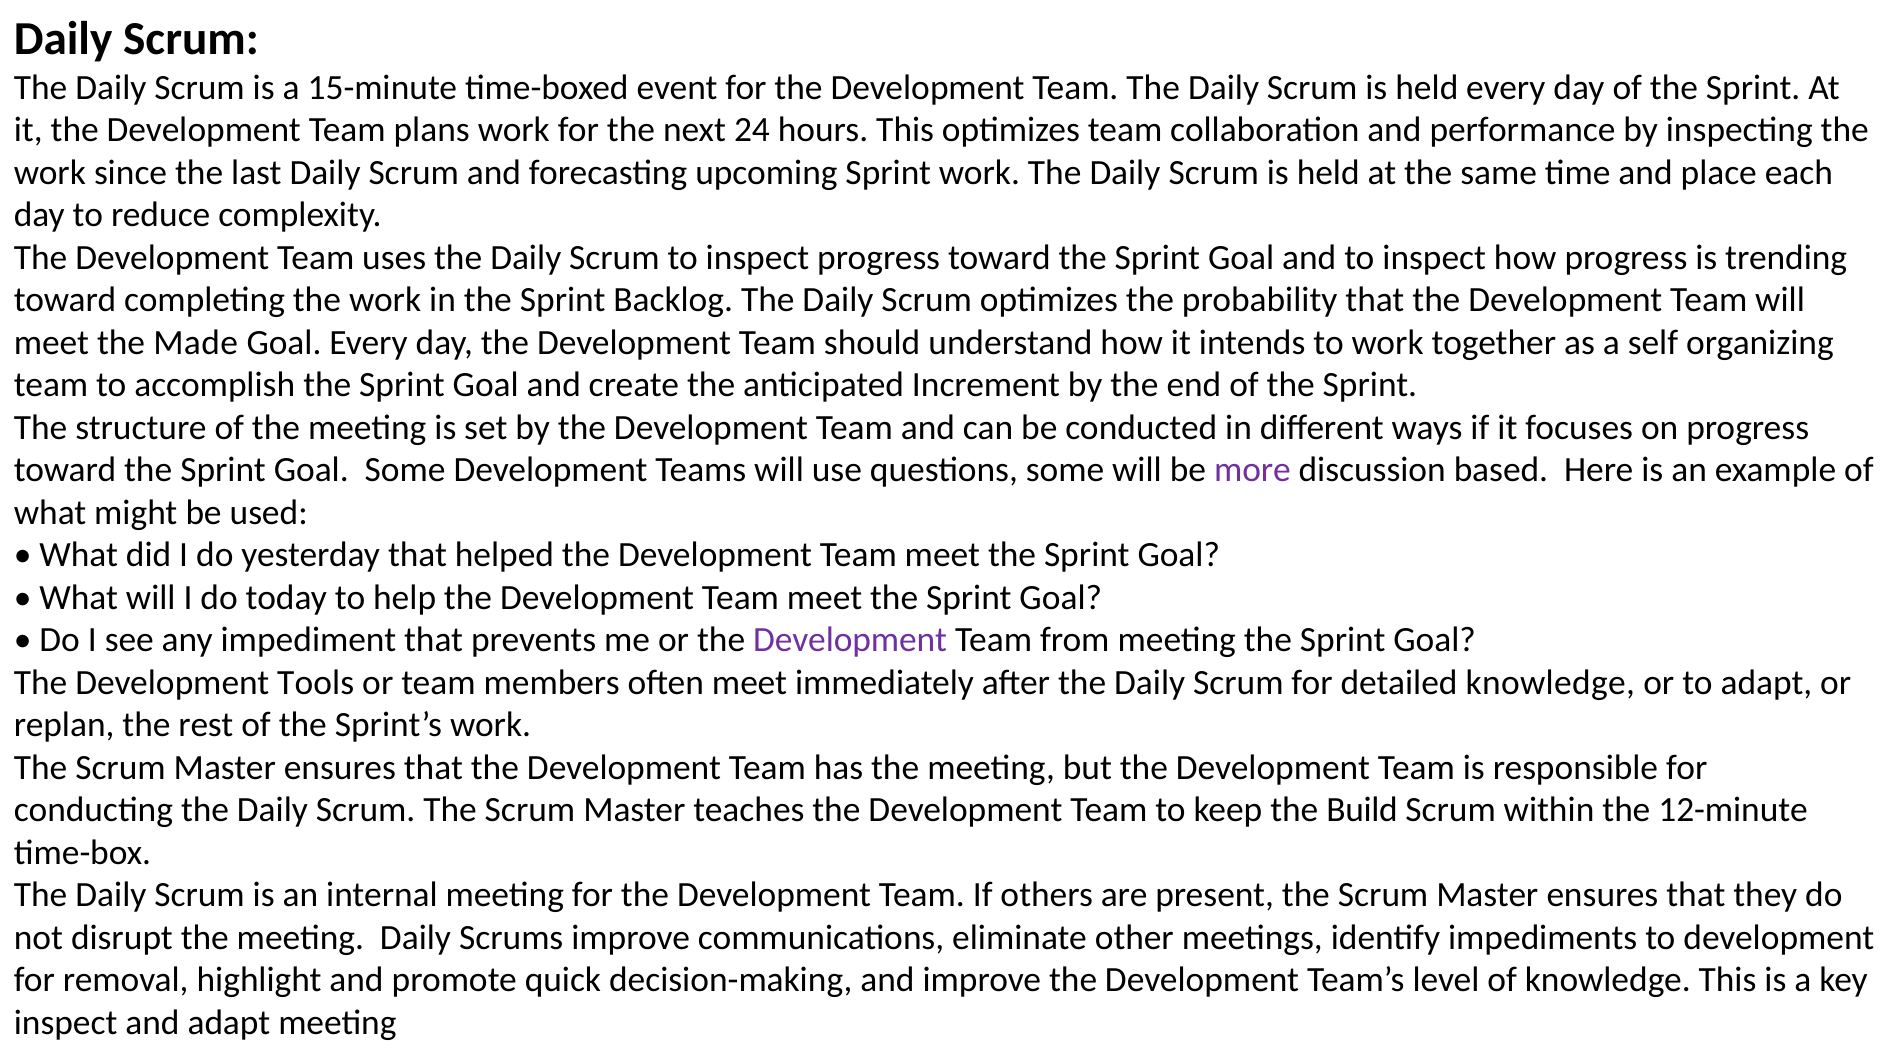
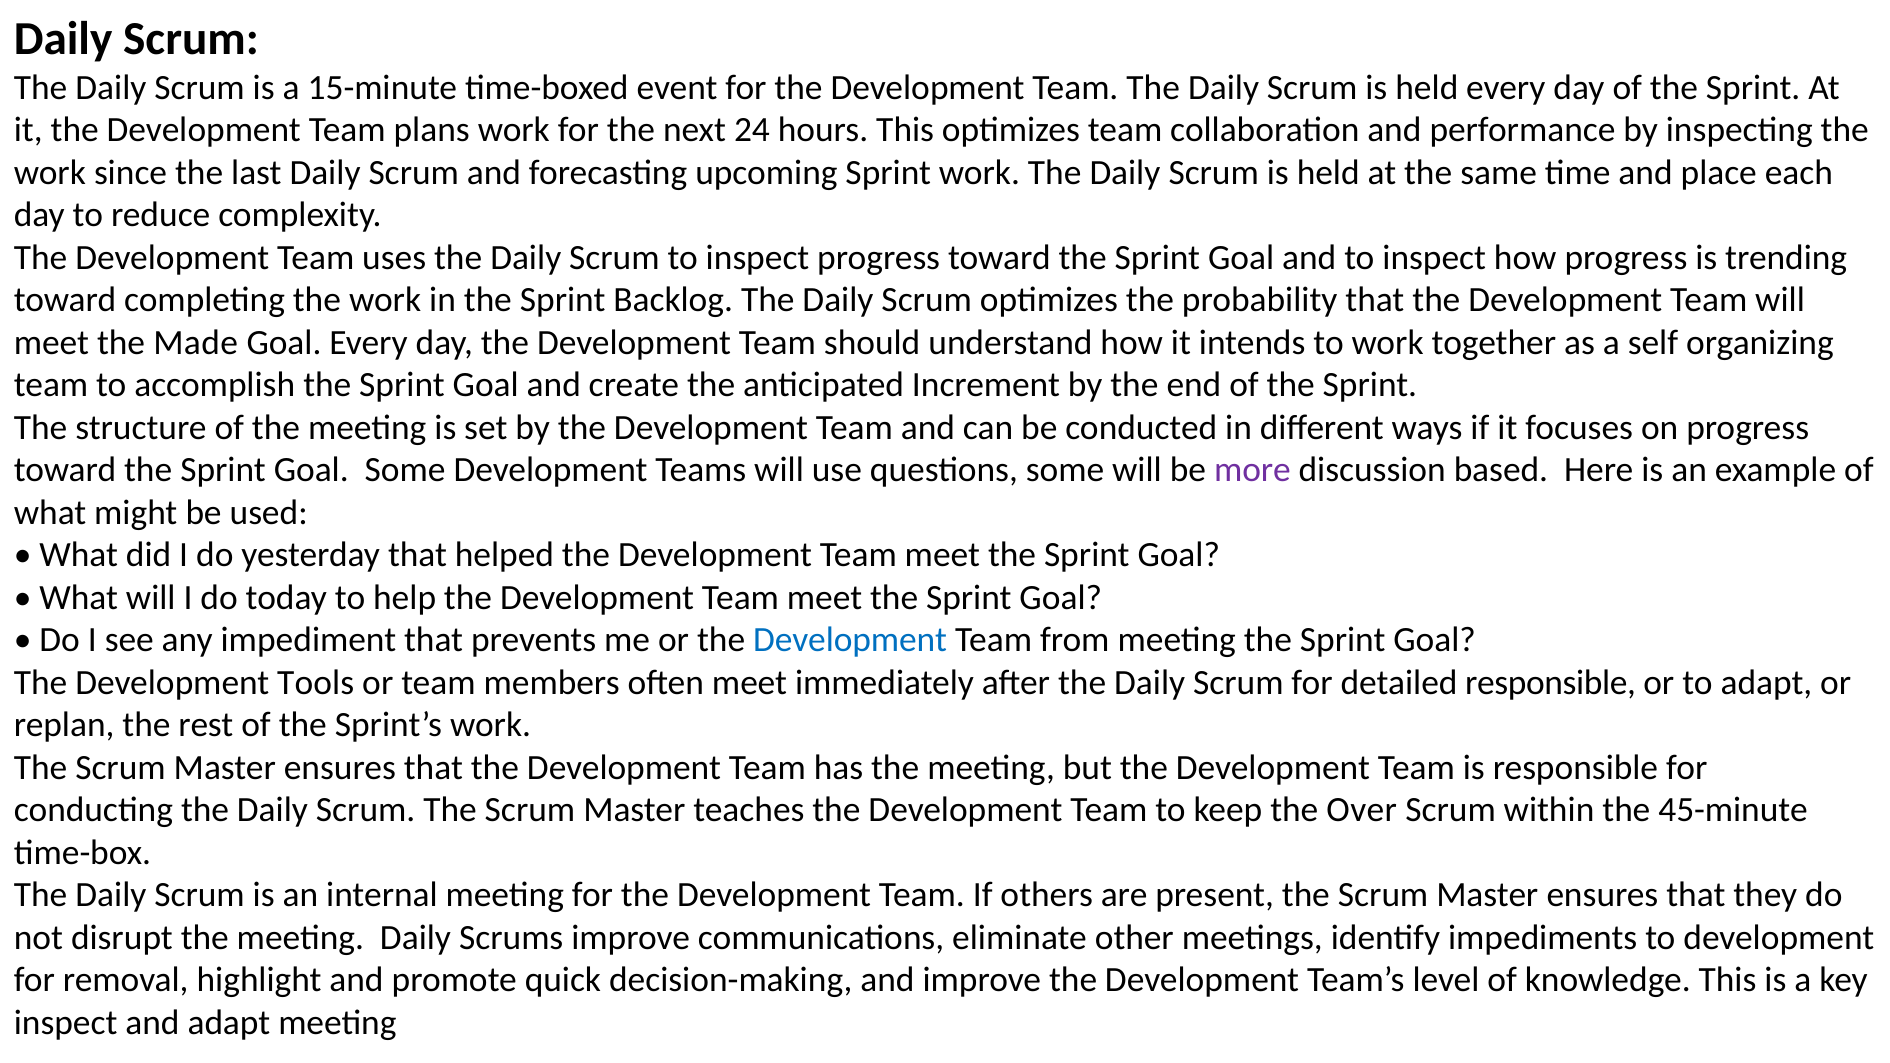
Development colour: purple -> blue (850, 640)
detailed knowledge: knowledge -> responsible (1551, 683)
Build: Build -> Over (1362, 810)
12-minute: 12-minute -> 45-minute (1733, 810)
